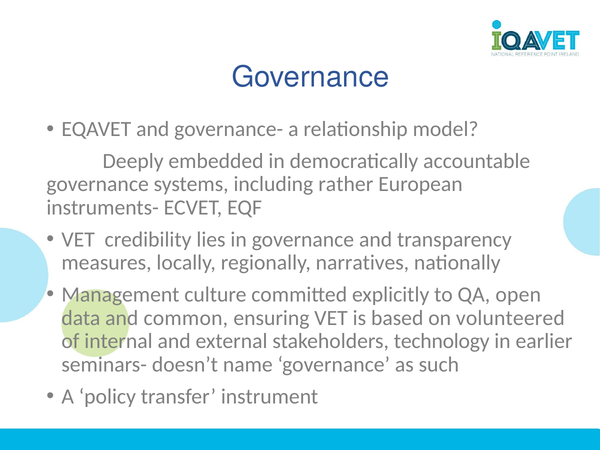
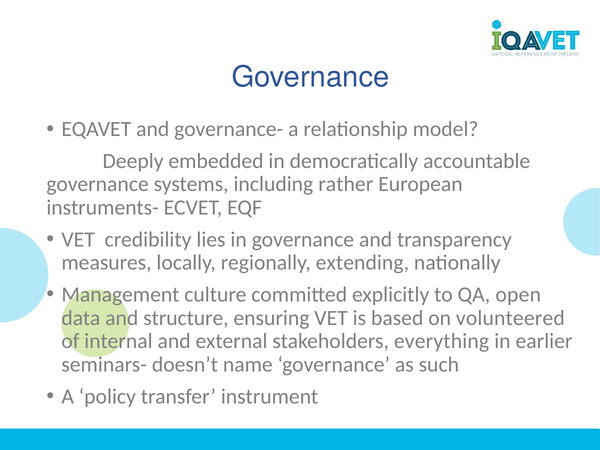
narratives: narratives -> extending (362, 263)
common: common -> structure (186, 318)
technology: technology -> everything (442, 341)
